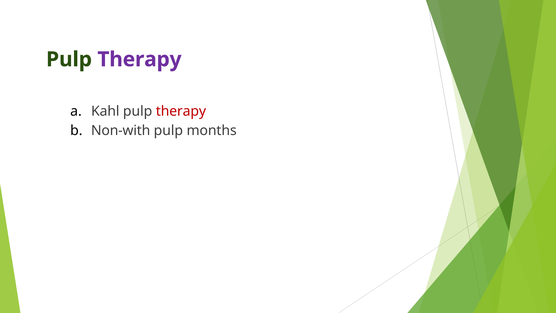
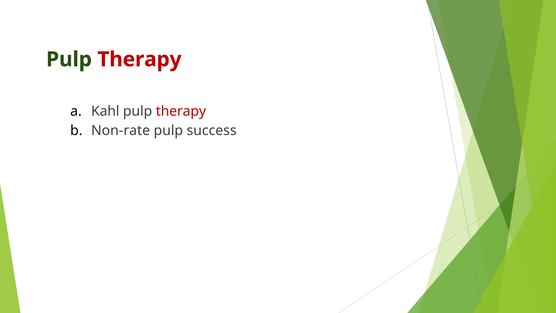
Therapy colour: purple -> red (139, 59)
Non-with: Non-with -> Non-rate (121, 131)
months: months -> success (212, 131)
